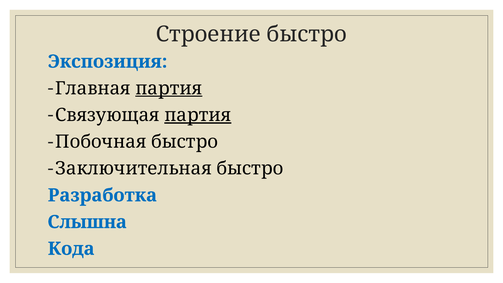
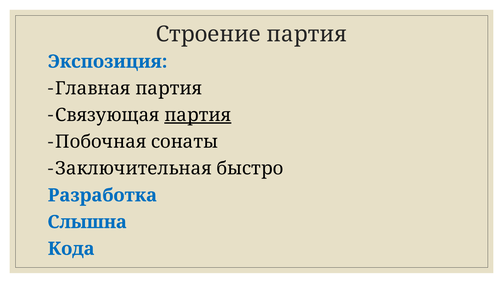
Строение быстро: быстро -> партия (307, 34)
партия underline: present -> none (169, 88)
Побочная быстро: быстро -> сонаты (185, 142)
